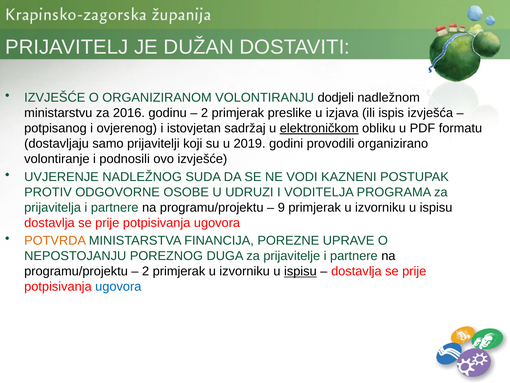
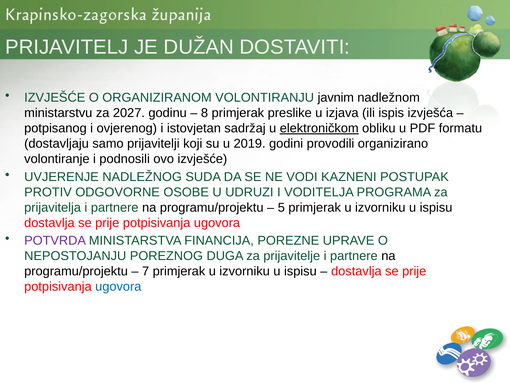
dodjeli: dodjeli -> javnim (336, 98)
2016: 2016 -> 2027 (129, 113)
2: 2 -> 8 (205, 113)
9: 9 -> 5 (281, 207)
POTVRDA colour: orange -> purple (55, 241)
2: 2 -> 7 (146, 271)
ispisu underline: present -> none (300, 271)
